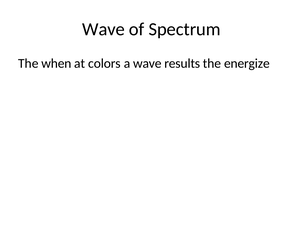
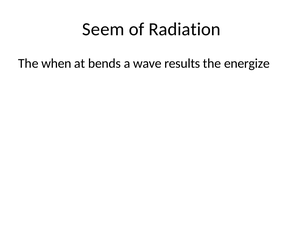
Wave: Wave -> Seem (103, 29)
Spectrum: Spectrum -> Radiation (185, 29)
colors: colors -> bends (104, 64)
